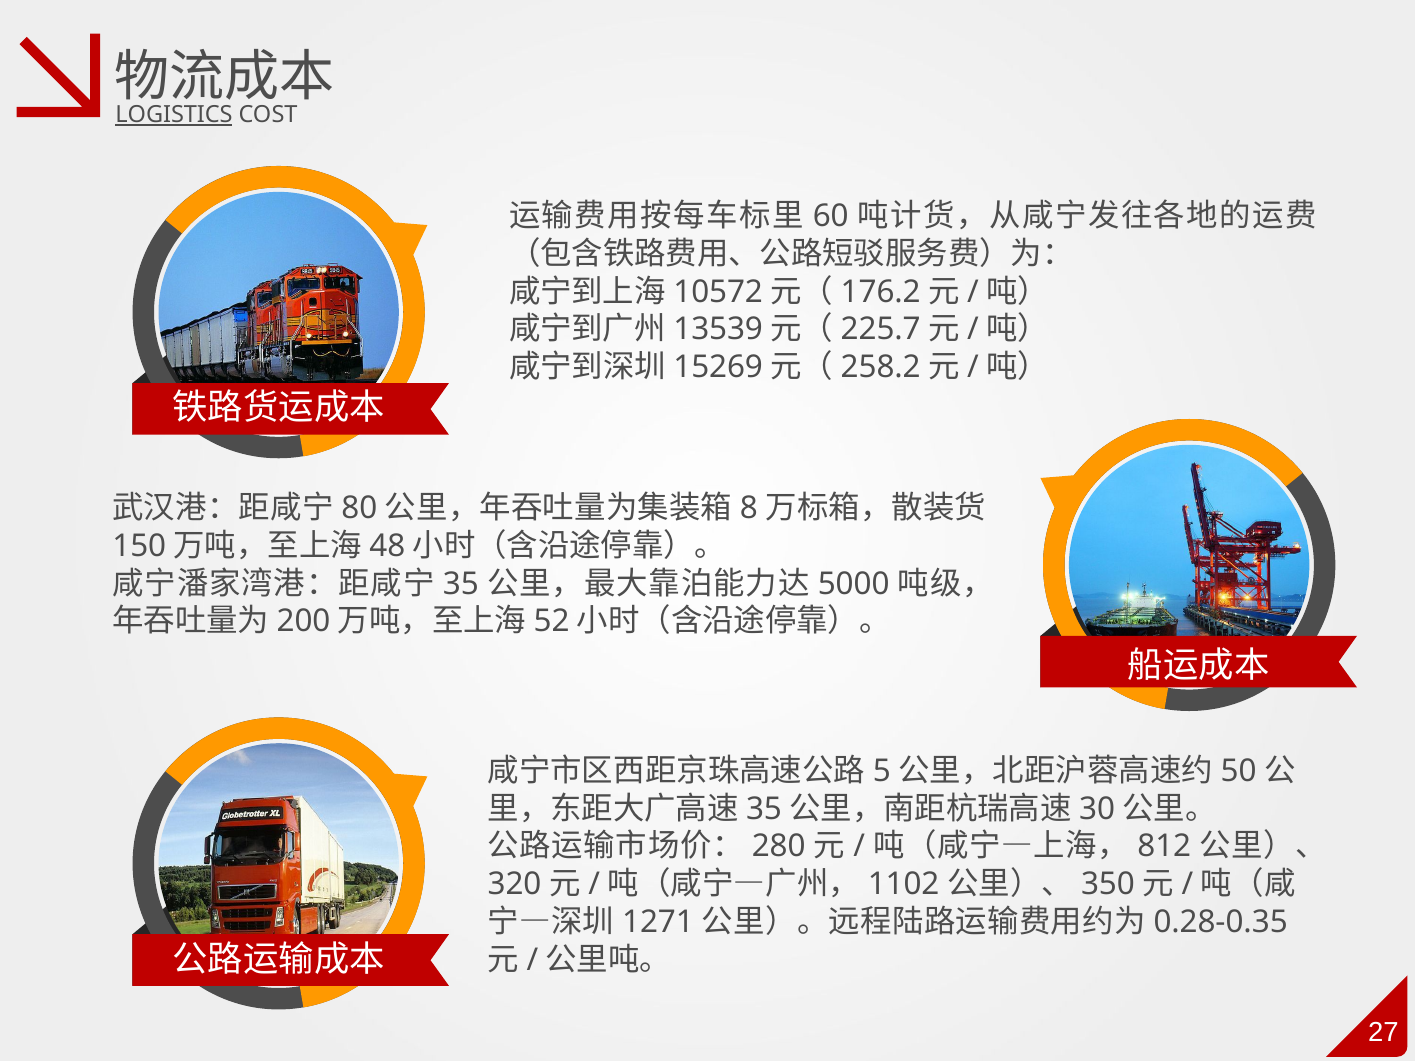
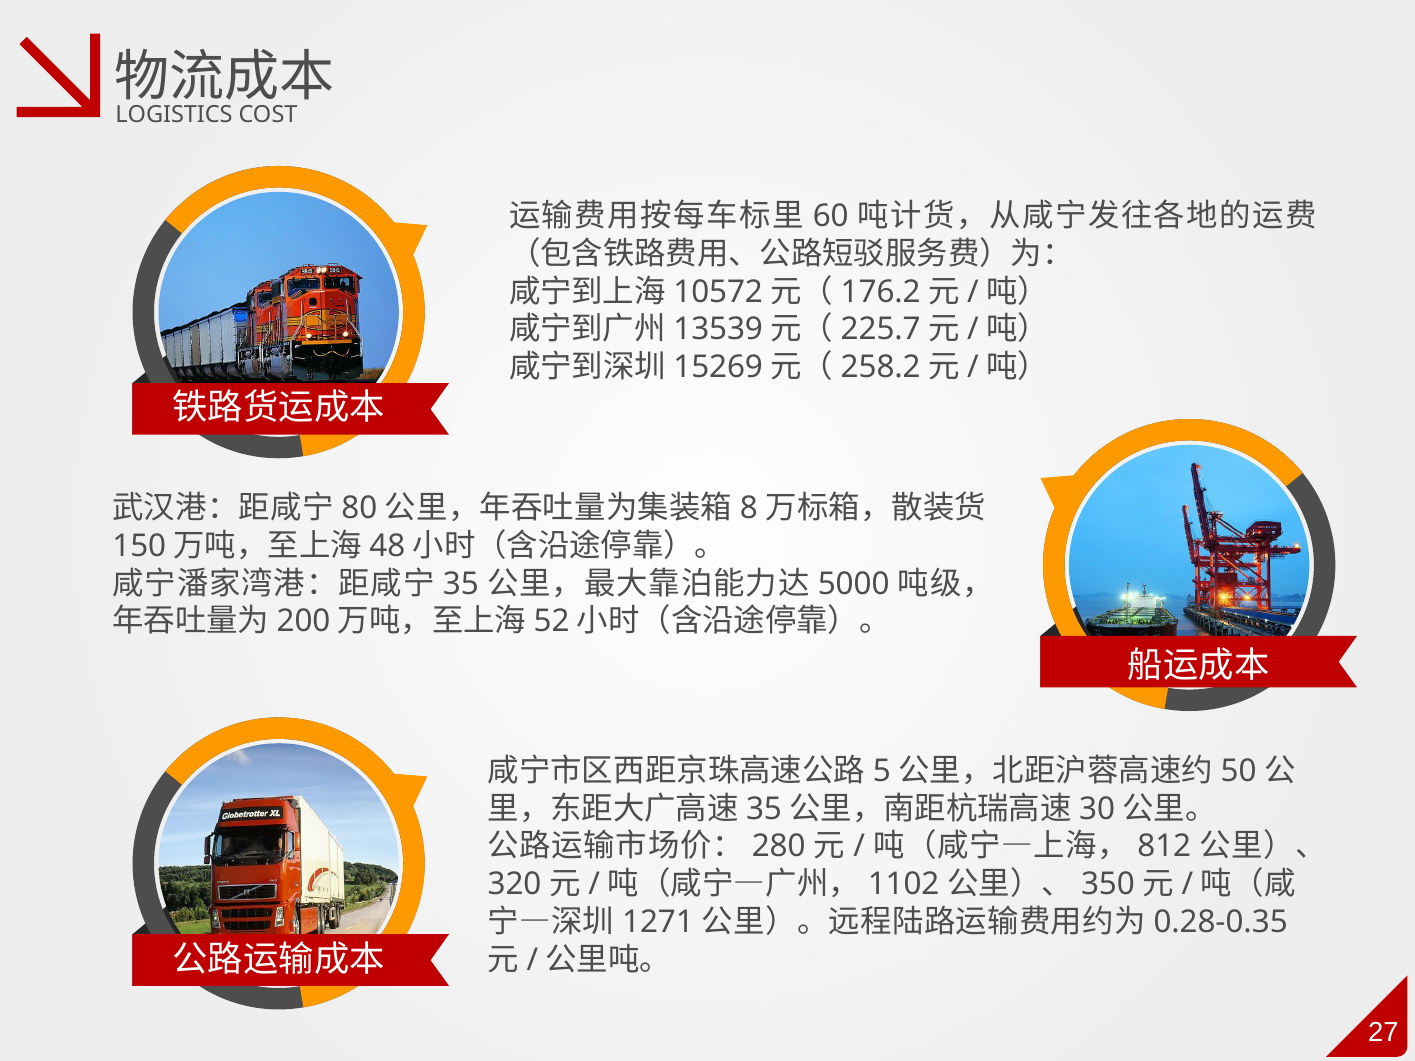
LOGISTICS underline: present -> none (174, 115)
